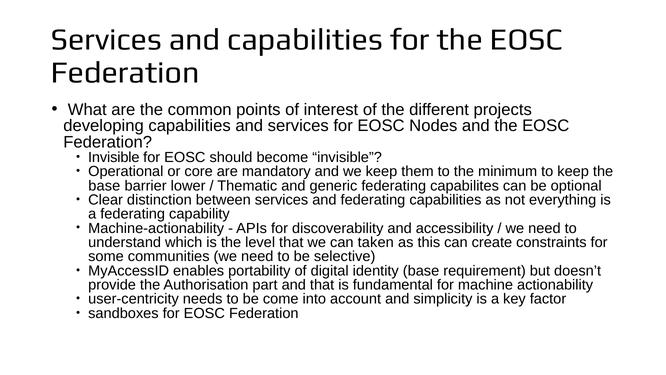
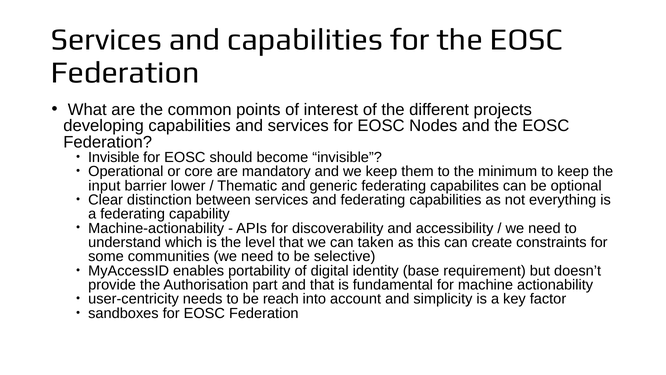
base: base -> input (104, 186)
come: come -> reach (281, 299)
